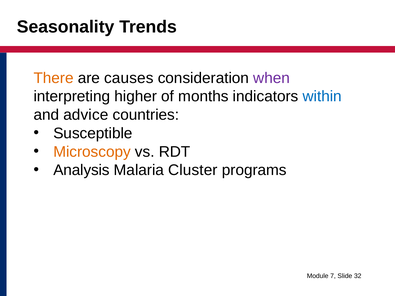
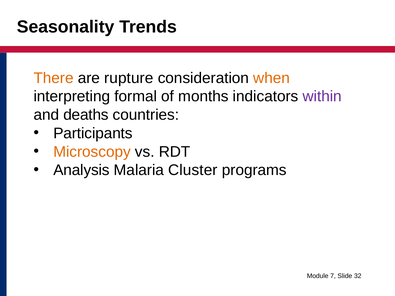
causes: causes -> rupture (129, 78)
when colour: purple -> orange (272, 78)
higher: higher -> formal (136, 96)
within colour: blue -> purple (322, 96)
advice: advice -> deaths (86, 115)
Susceptible: Susceptible -> Participants (93, 133)
